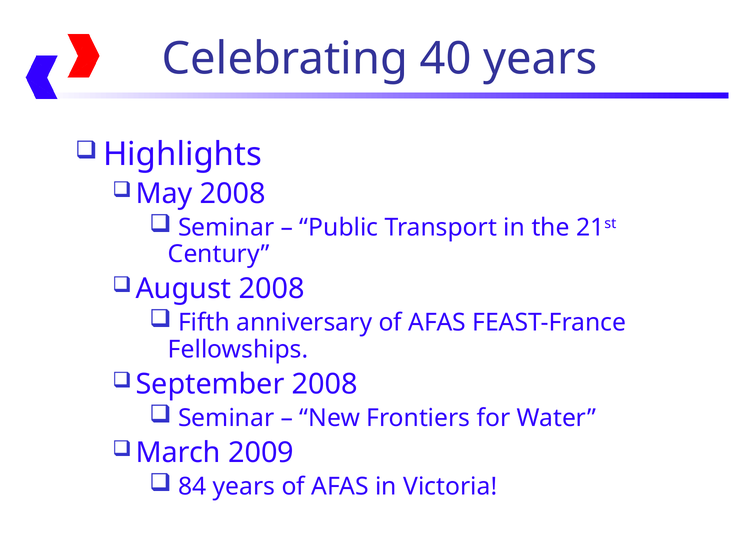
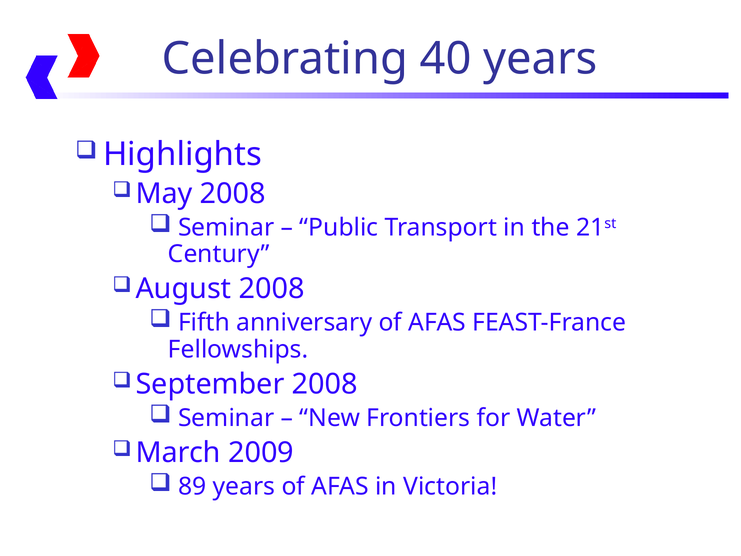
84: 84 -> 89 (192, 486)
